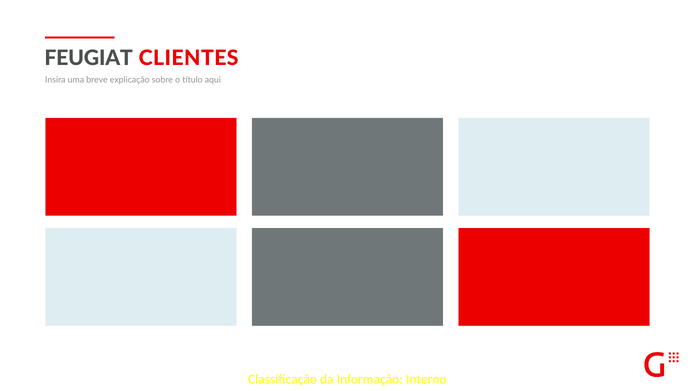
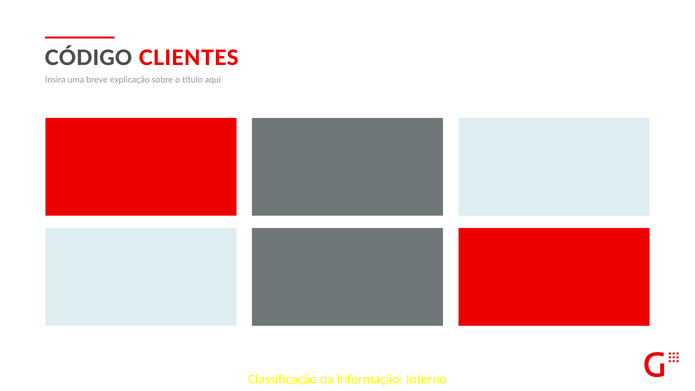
FEUGIAT: FEUGIAT -> CÓDIGO (88, 58)
